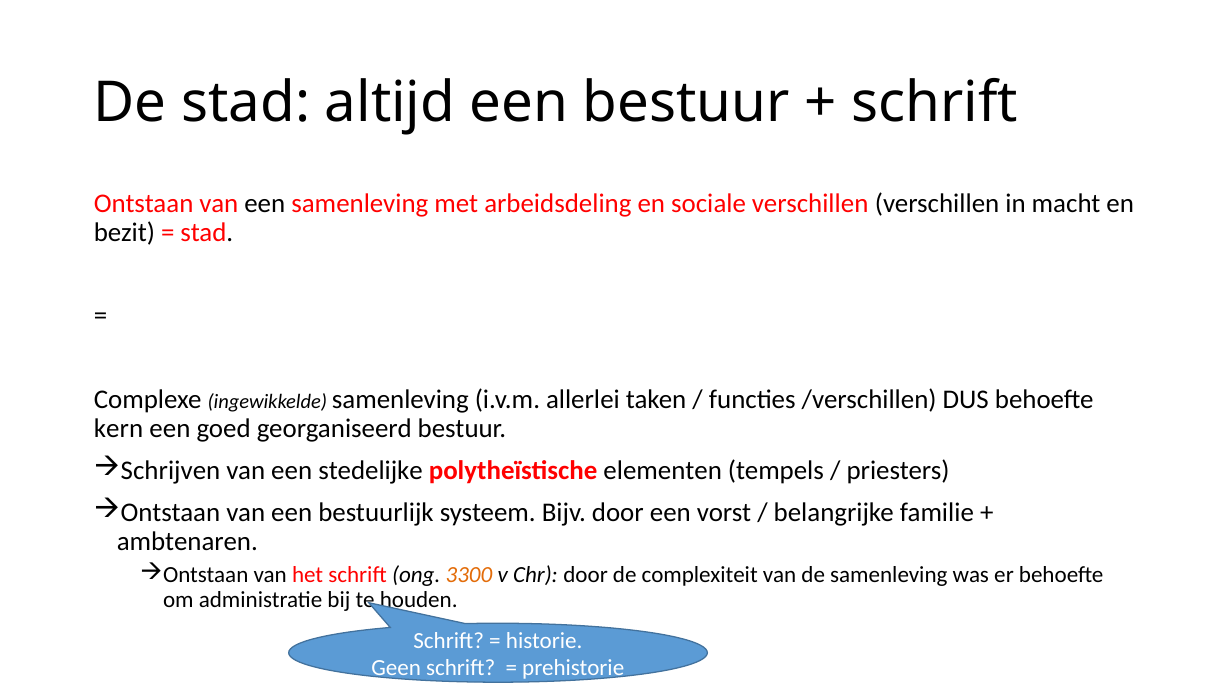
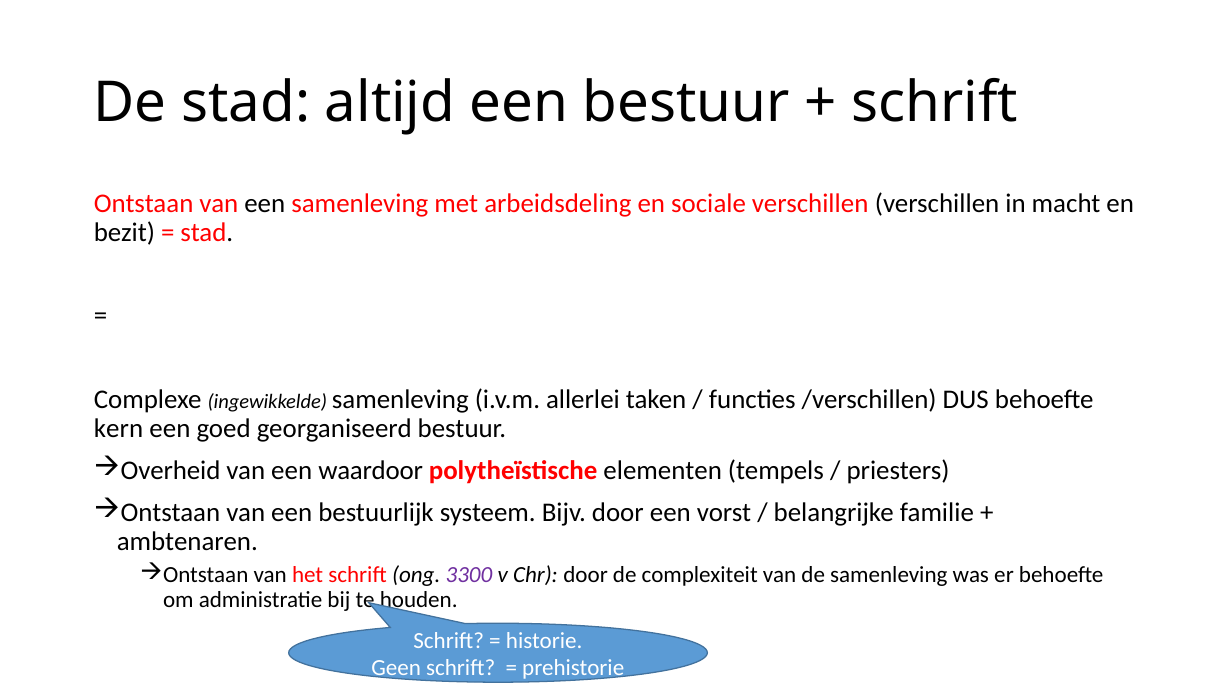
Schrijven: Schrijven -> Overheid (171, 471)
stedelijke: stedelijke -> waardoor (371, 471)
3300 colour: orange -> purple (469, 575)
